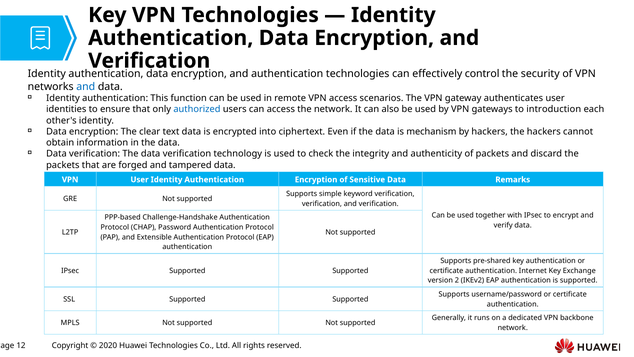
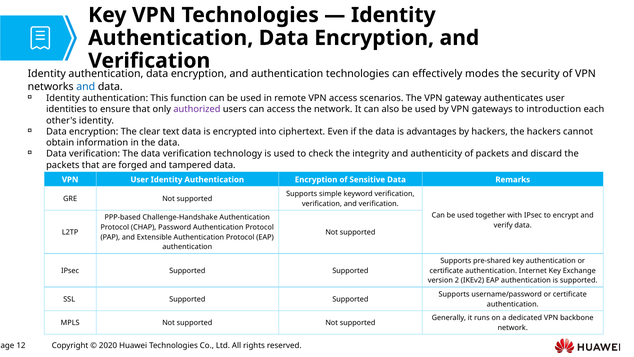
control: control -> modes (482, 74)
authorized colour: blue -> purple (197, 109)
mechanism: mechanism -> advantages (431, 132)
